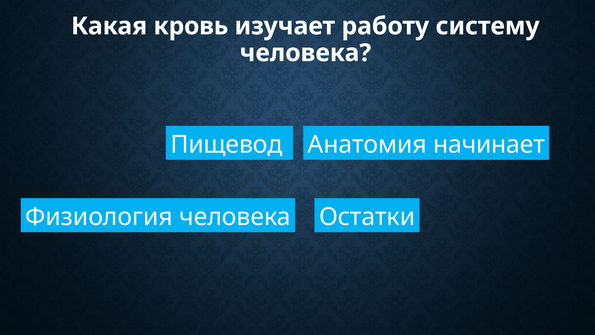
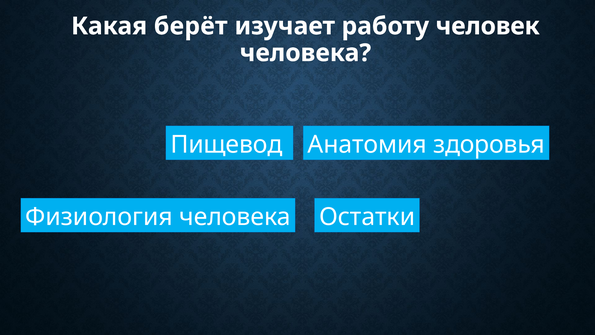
кровь: кровь -> берёт (191, 26)
систему: систему -> человек (488, 26)
начинает: начинает -> здоровья (489, 145)
